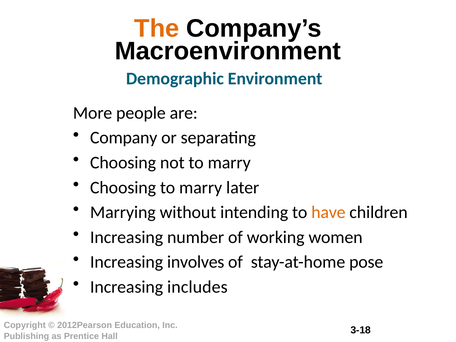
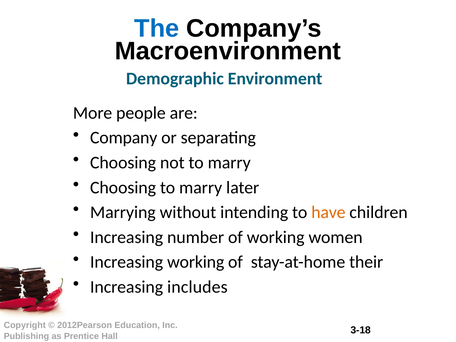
The colour: orange -> blue (157, 28)
Increasing involves: involves -> working (196, 262)
pose: pose -> their (366, 262)
